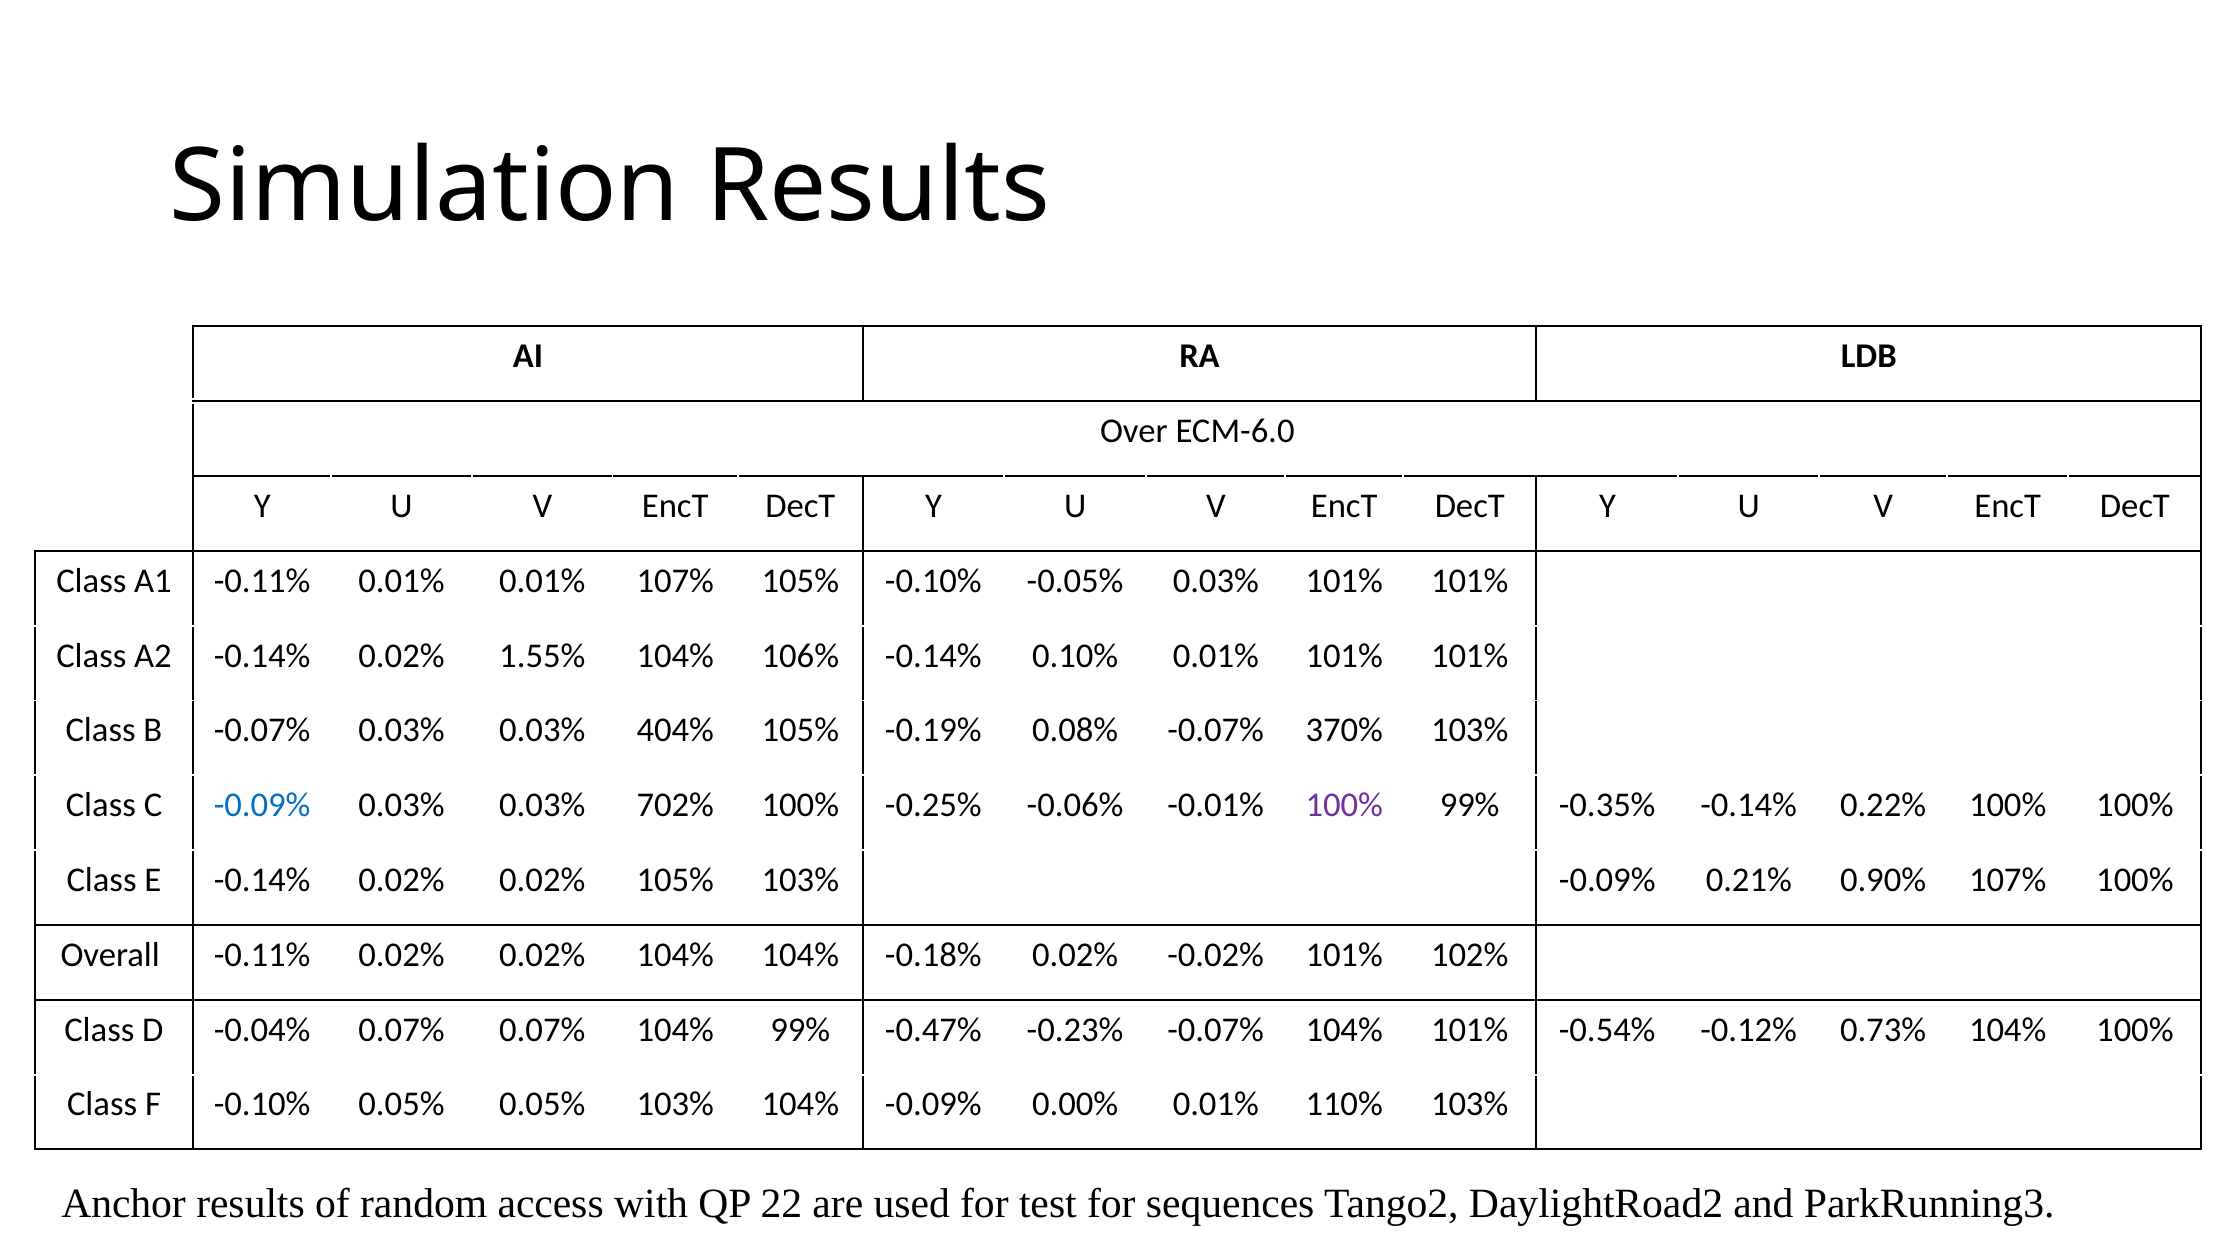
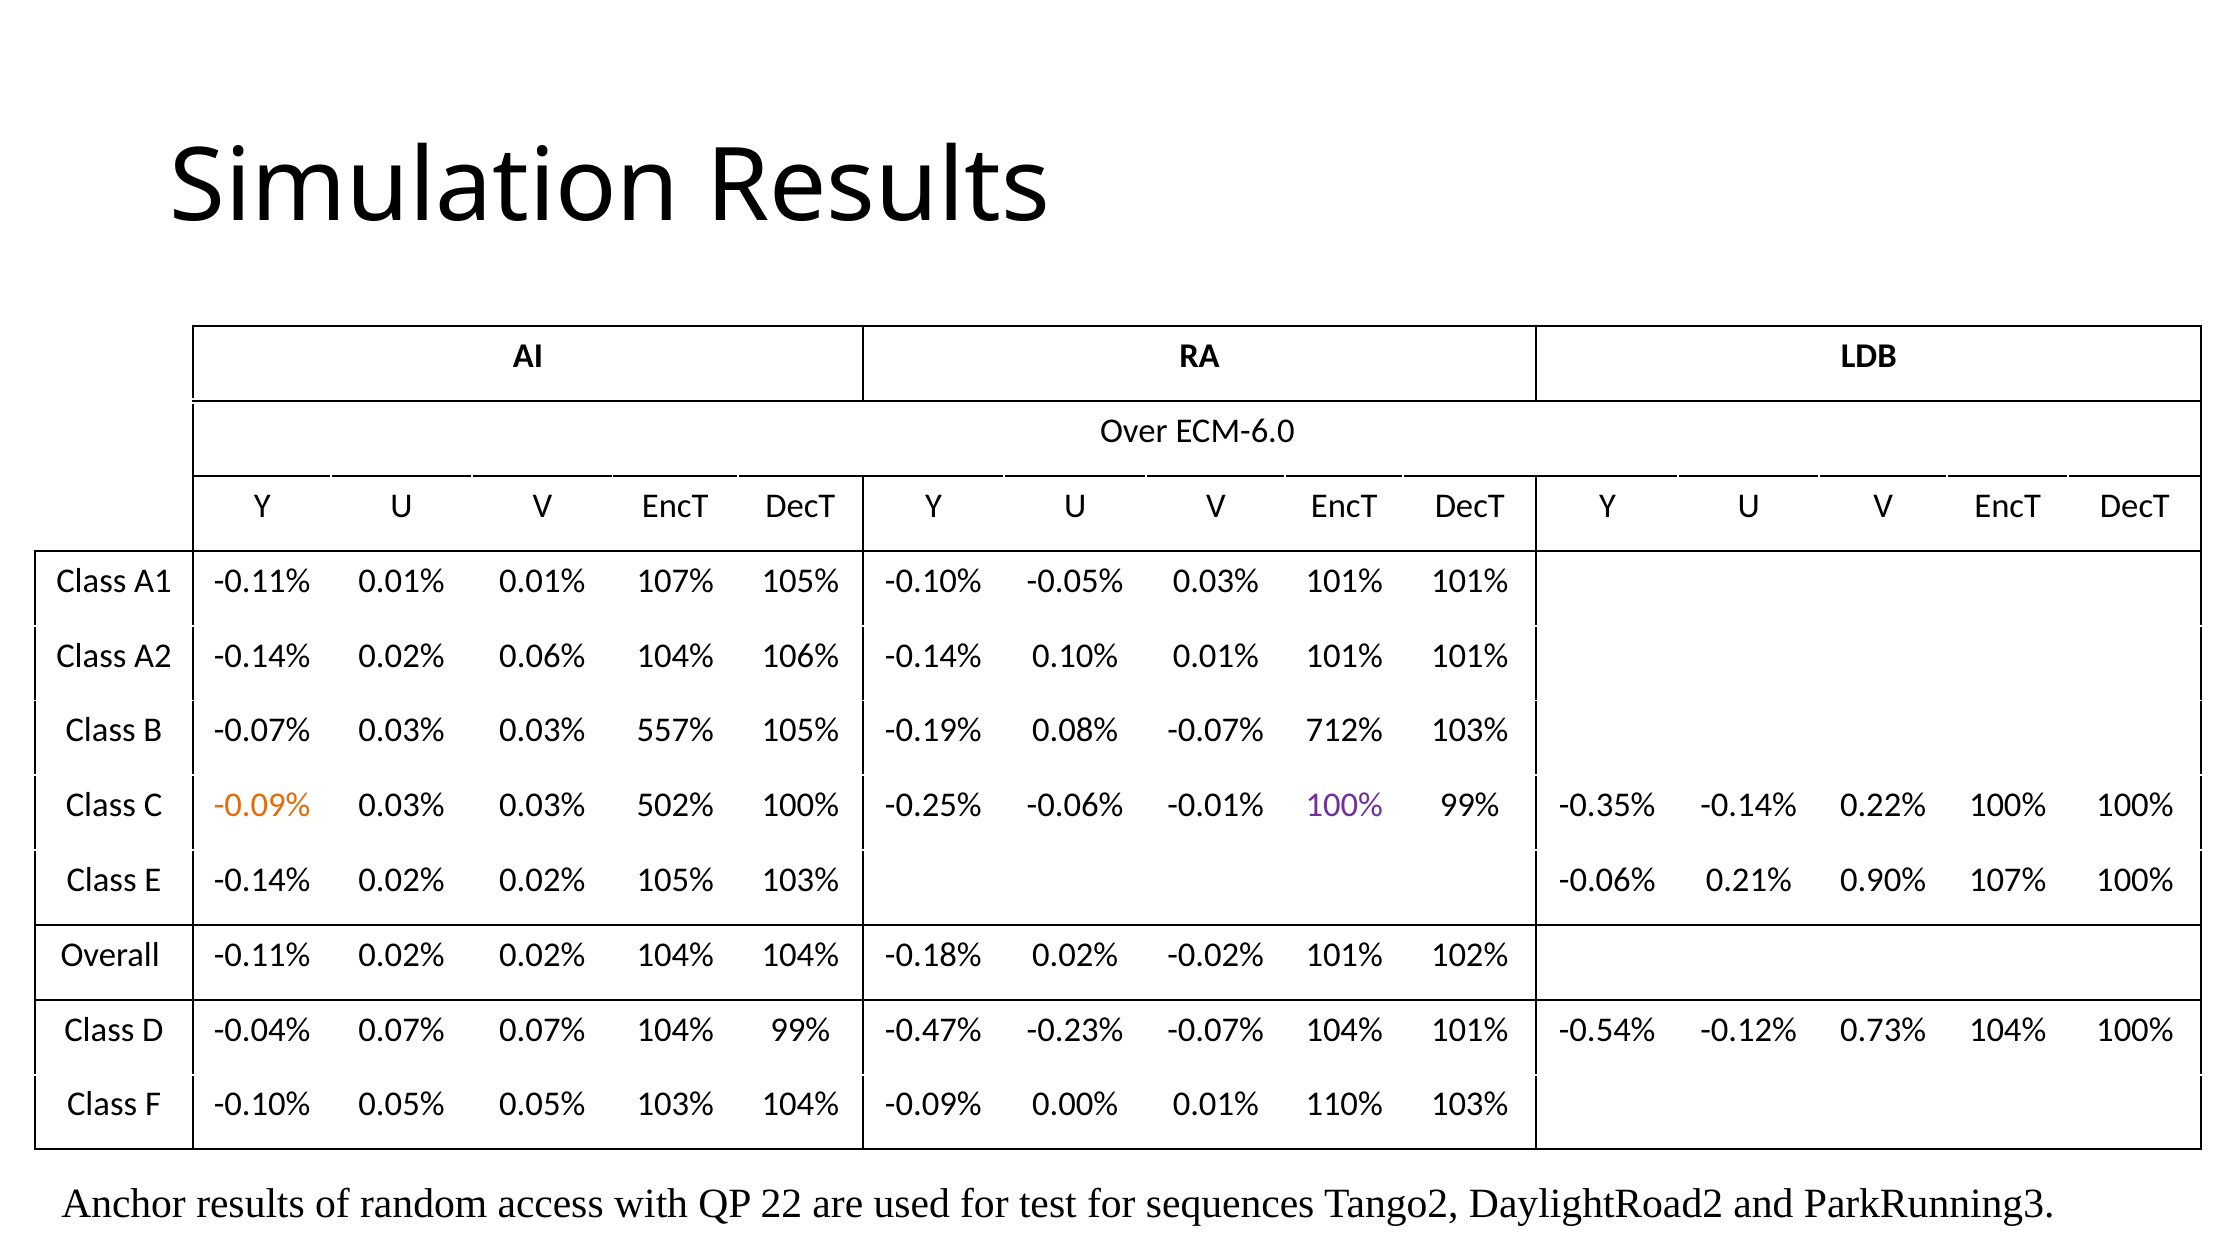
1.55%: 1.55% -> 0.06% (542, 655)
404%: 404% -> 557% (675, 730)
370%: 370% -> 712% (1344, 730)
-0.09% colour: blue -> orange (262, 805)
702%: 702% -> 502% (675, 805)
103% -0.09%: -0.09% -> -0.06% (1607, 880)
